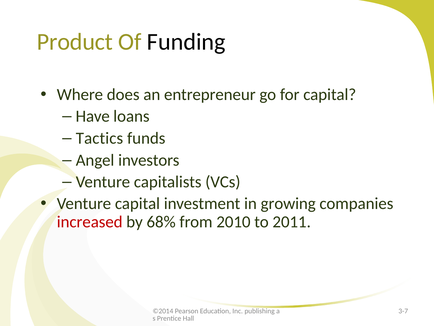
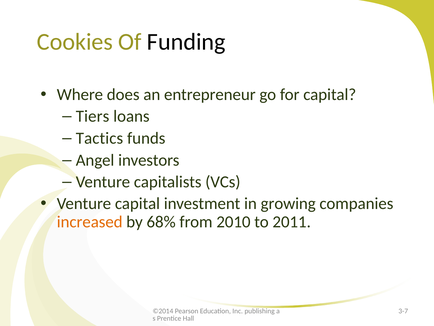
Product: Product -> Cookies (75, 42)
Have: Have -> Tiers (93, 116)
increased colour: red -> orange (90, 222)
